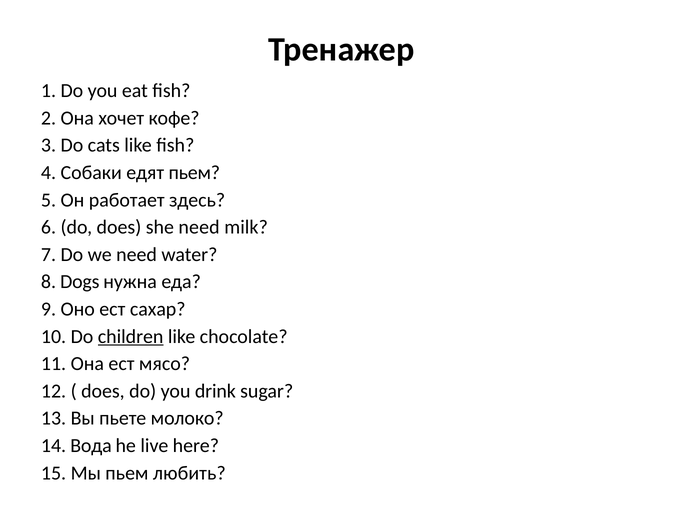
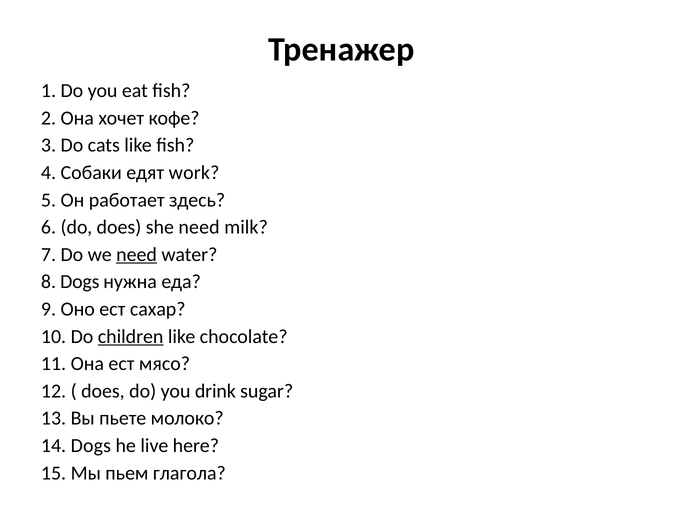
едят пьем: пьем -> work (194, 173)
need underline: none -> present (137, 255)
14 Вода: Вода -> Dogs (91, 446)
любить: любить -> глагола (189, 473)
